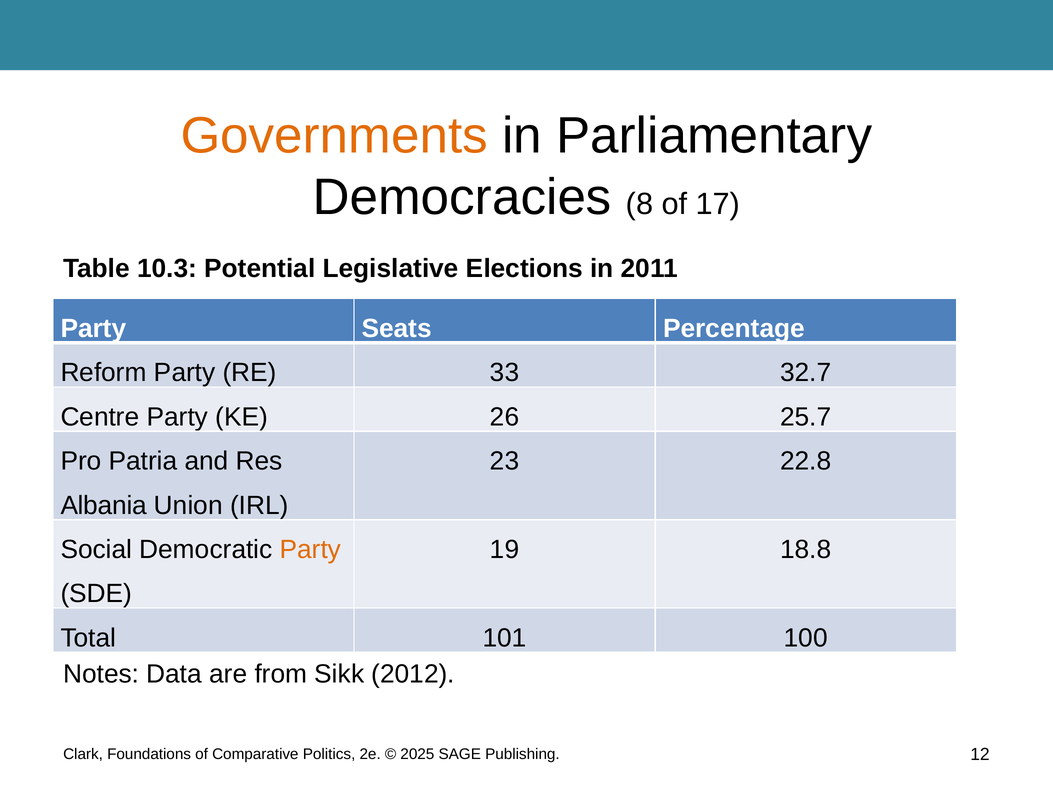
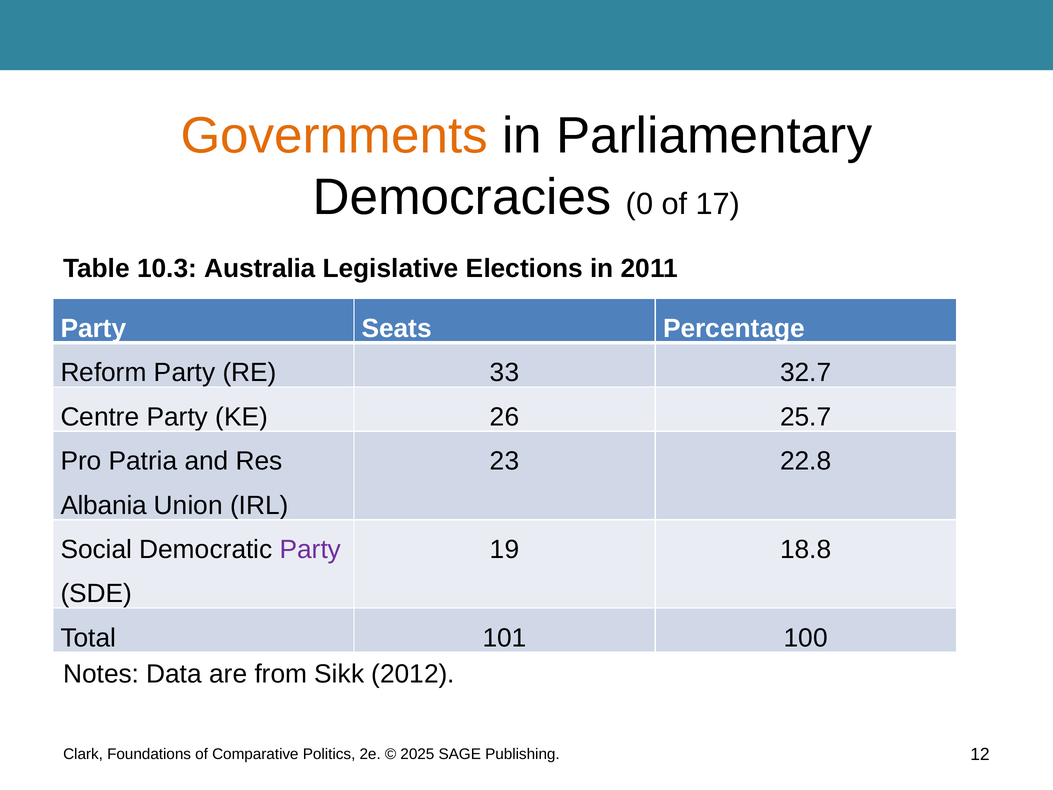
8: 8 -> 0 (640, 204)
Potential: Potential -> Australia (260, 269)
Party colour: orange -> purple (310, 549)
